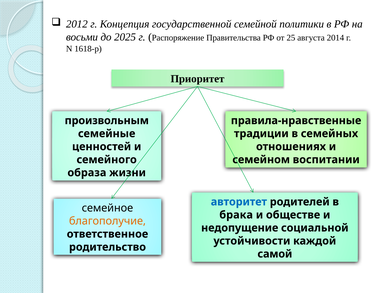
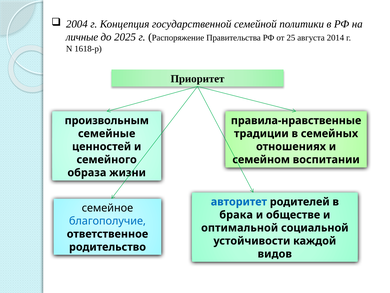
2012: 2012 -> 2004 (77, 24)
восьми: восьми -> личные (82, 37)
благополучие colour: orange -> blue (107, 221)
недопущение: недопущение -> оптимальной (240, 228)
самой: самой -> видов (275, 254)
